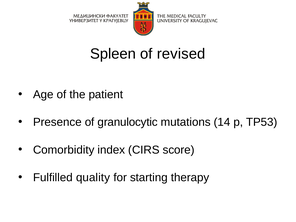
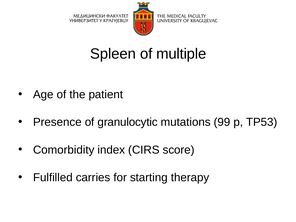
revised: revised -> multiple (181, 54)
14: 14 -> 99 (222, 122)
quality: quality -> carries (93, 177)
